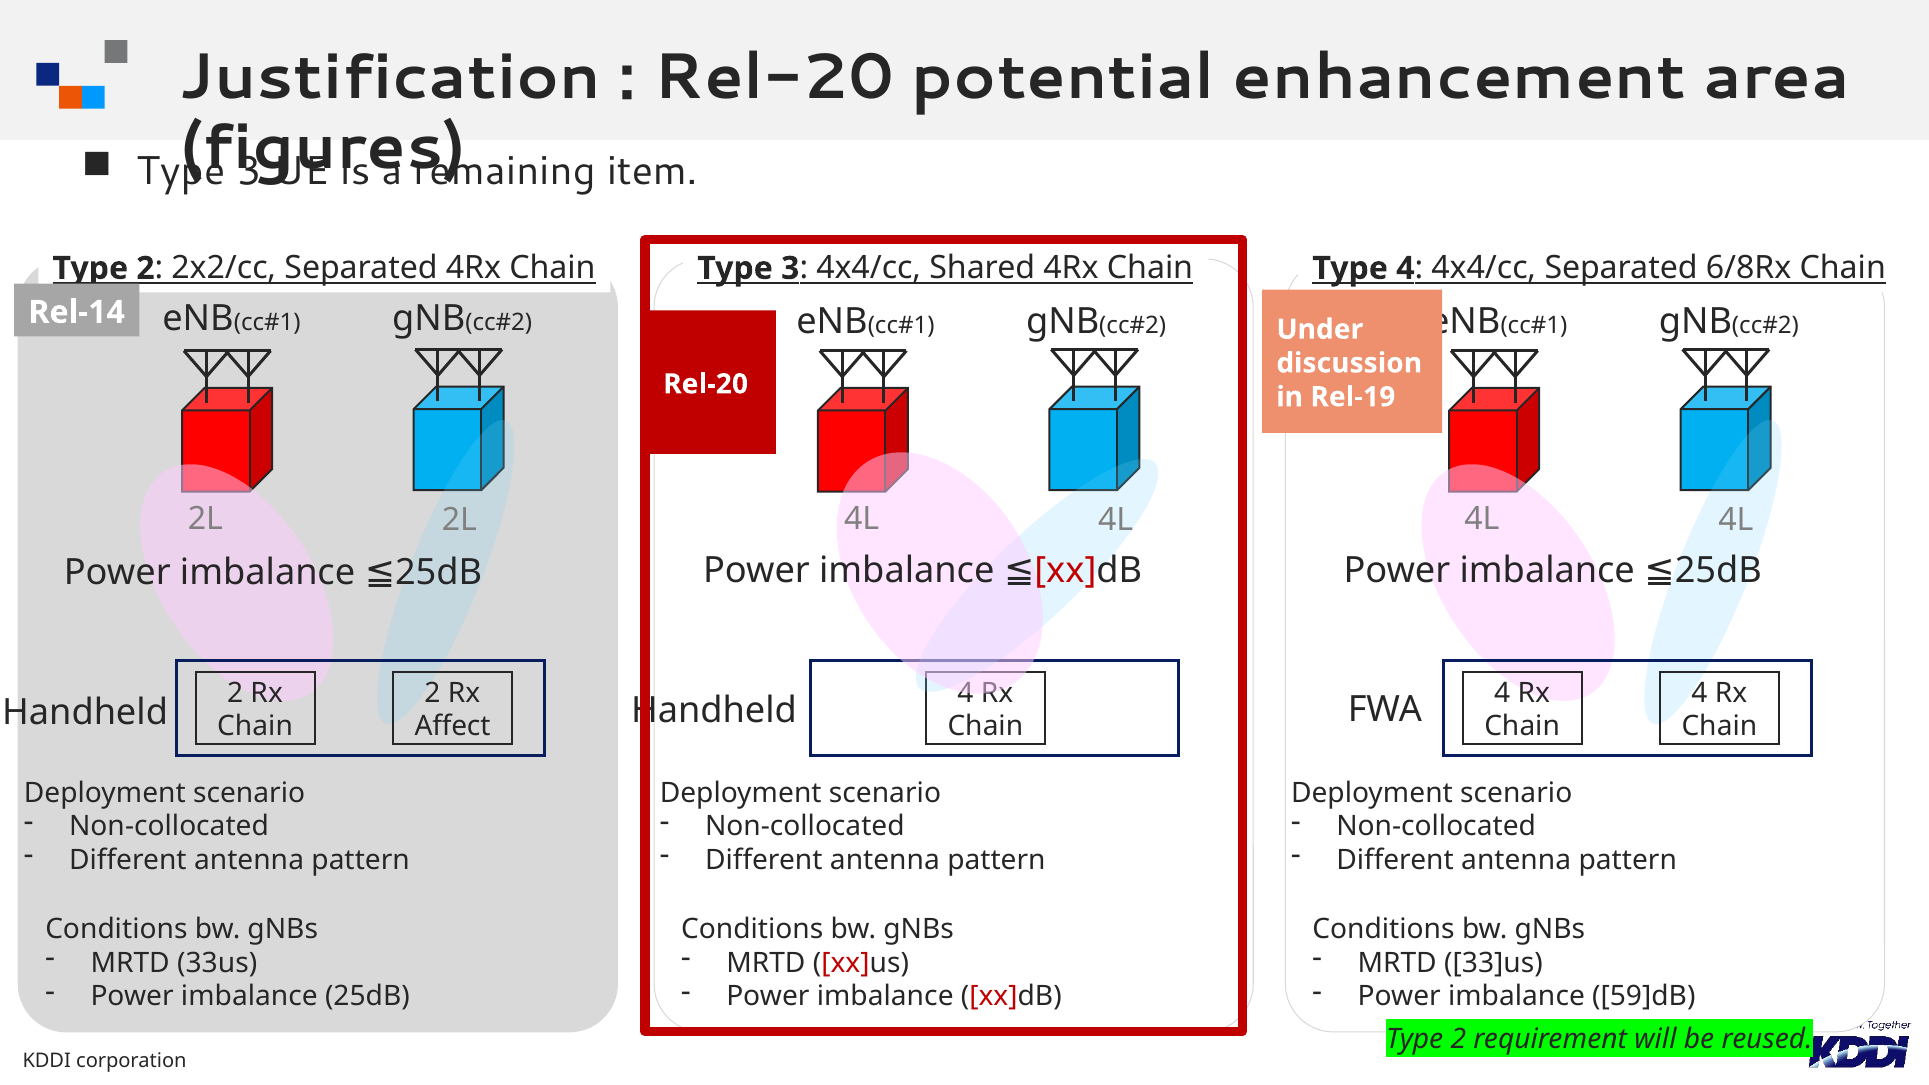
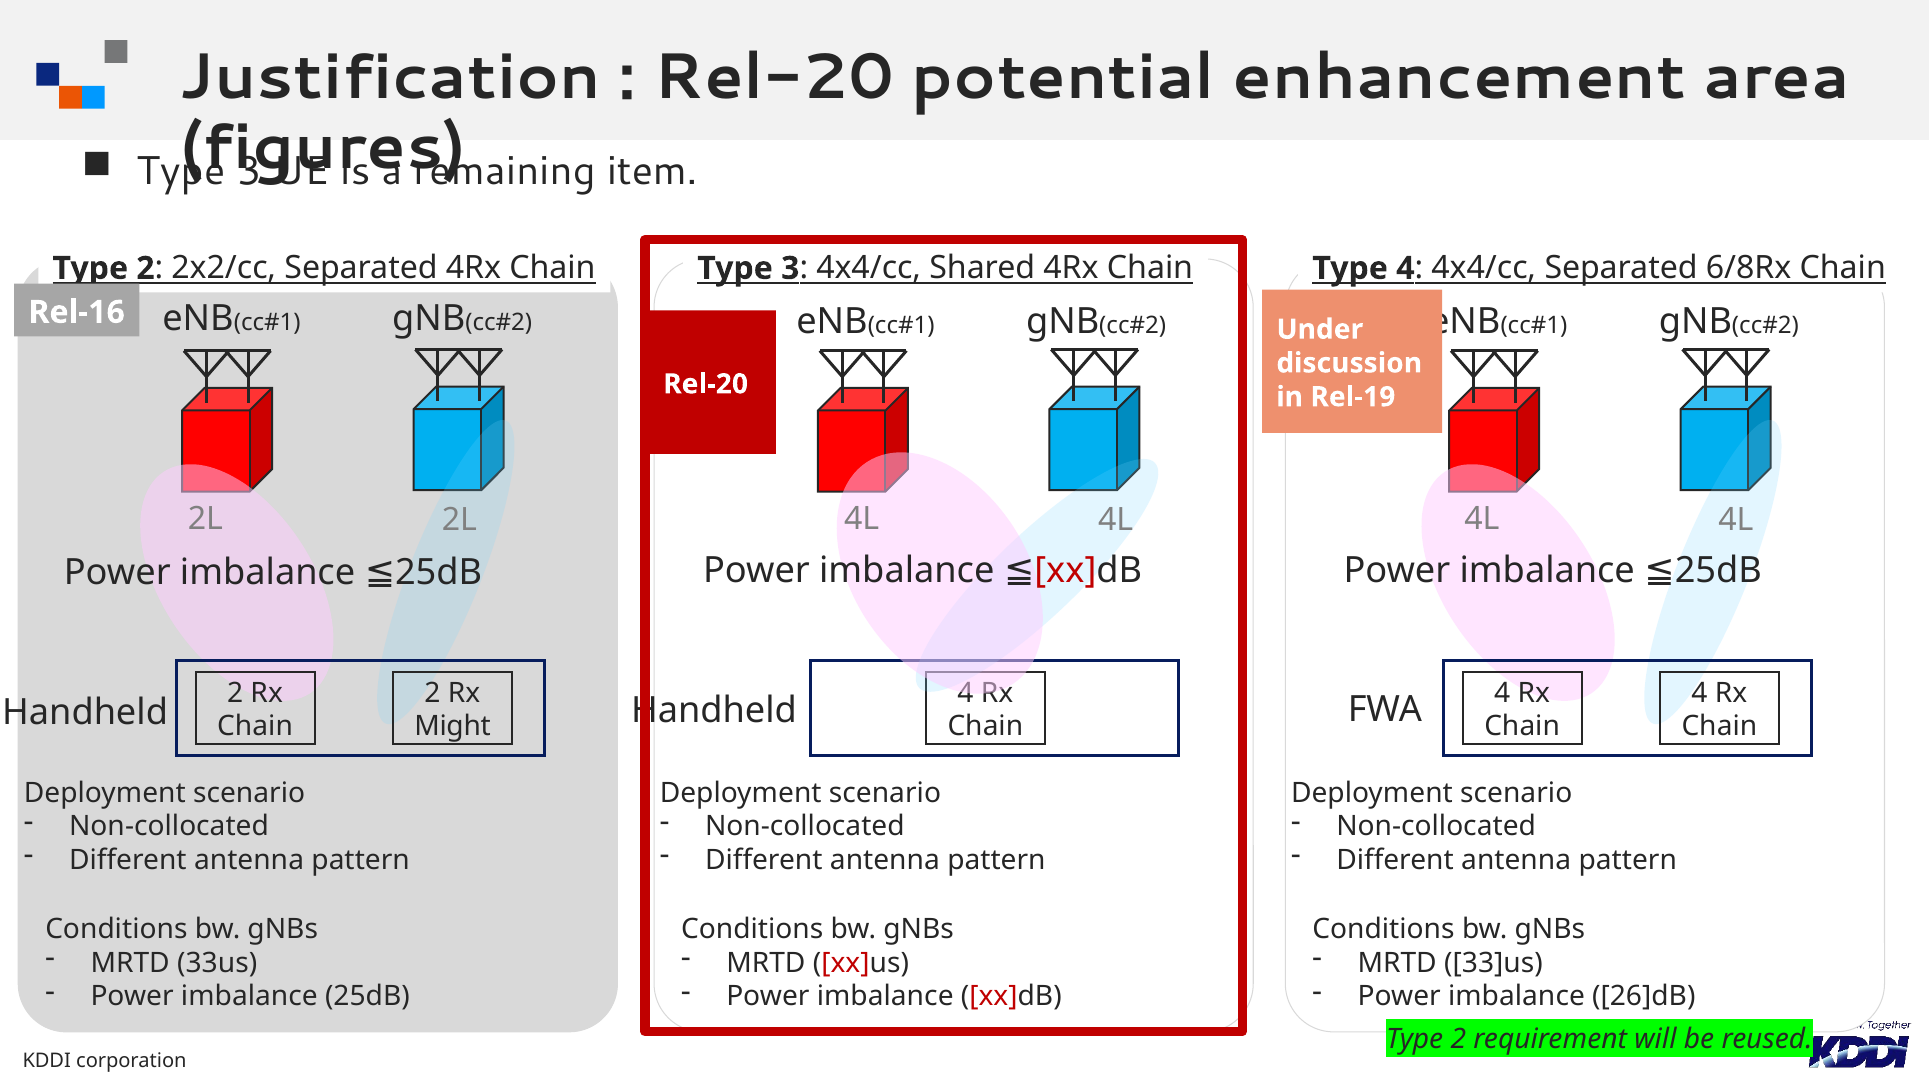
Rel-14: Rel-14 -> Rel-16 (77, 312)
Affect: Affect -> Might (453, 727)
59]dB: 59]dB -> 26]dB (1644, 997)
